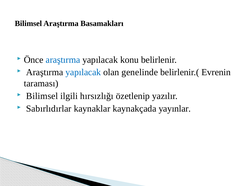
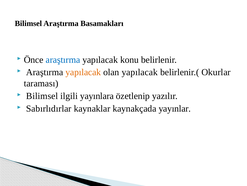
yapılacak colour: blue -> orange (83, 72)
olan genelinde: genelinde -> yapılacak (140, 72)
Evrenin: Evrenin -> Okurlar (216, 72)
hırsızlığı: hırsızlığı -> yayınlara (97, 96)
